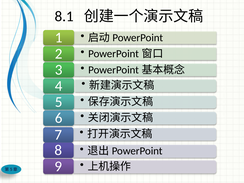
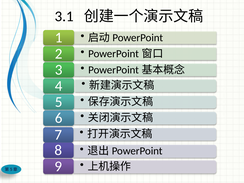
8.1: 8.1 -> 3.1 (64, 16)
